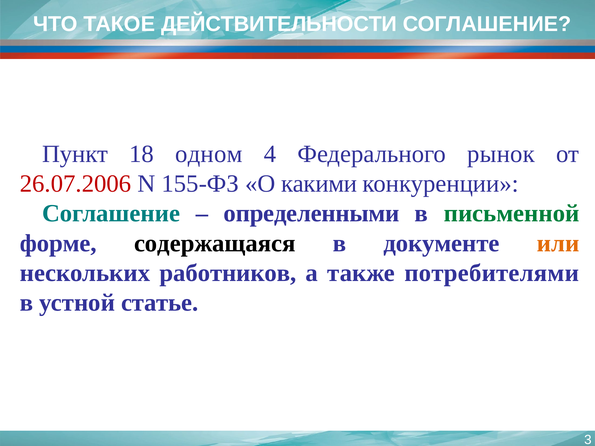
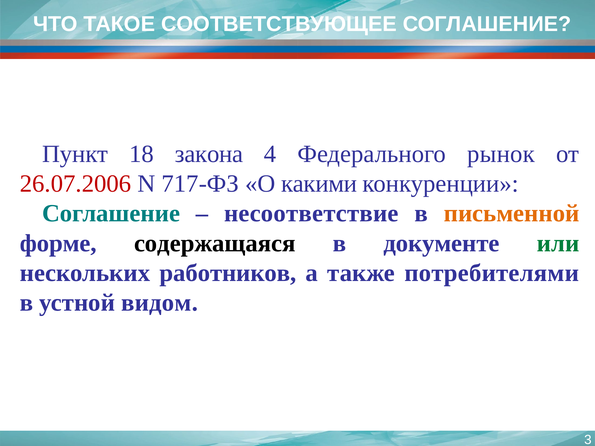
ДЕЙСТВИТЕЛЬНОСТИ: ДЕЙСТВИТЕЛЬНОСТИ -> СООТВЕТСТВУЮЩЕЕ (279, 24)
одном: одном -> закона (209, 154)
155-ФЗ: 155-ФЗ -> 717-ФЗ (200, 184)
определенными: определенными -> несоответствие (311, 214)
письменной colour: green -> orange (512, 214)
или colour: orange -> green (558, 243)
статье: статье -> видом (160, 303)
